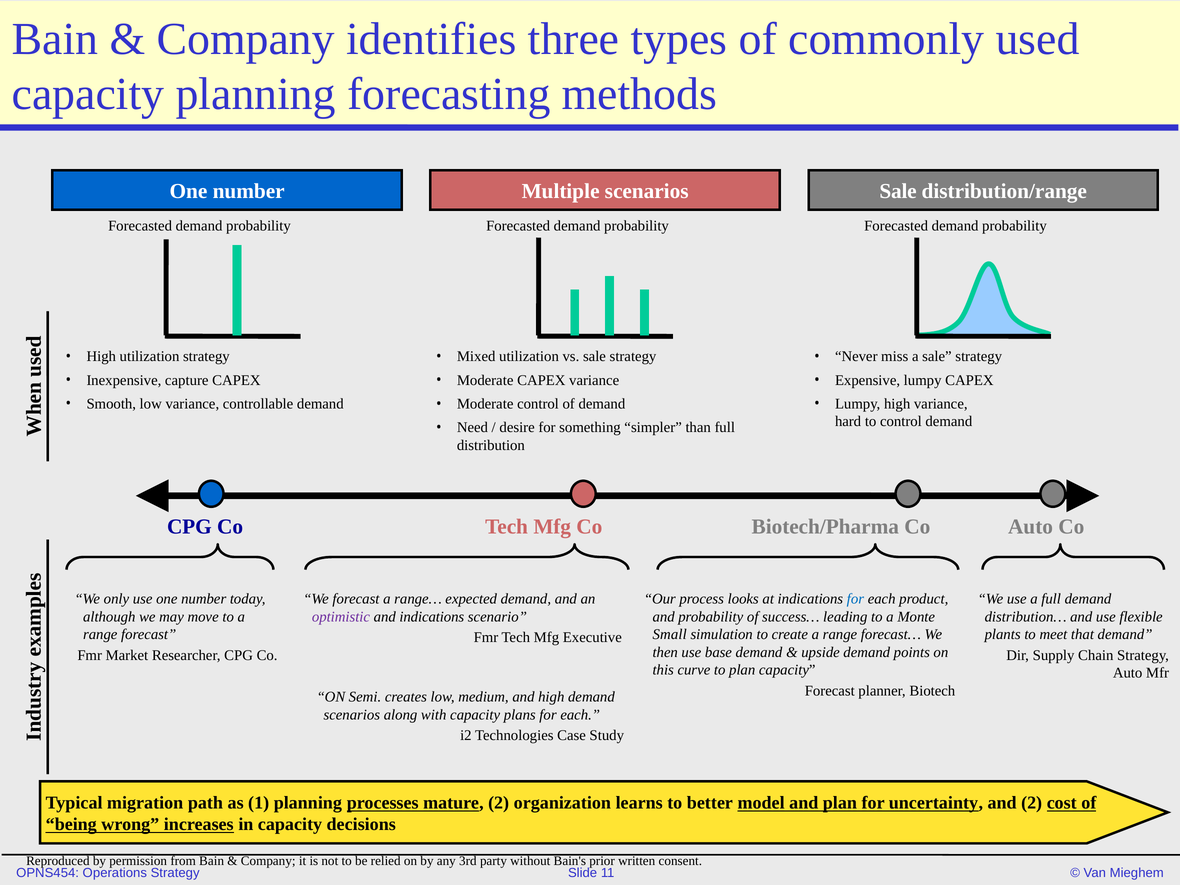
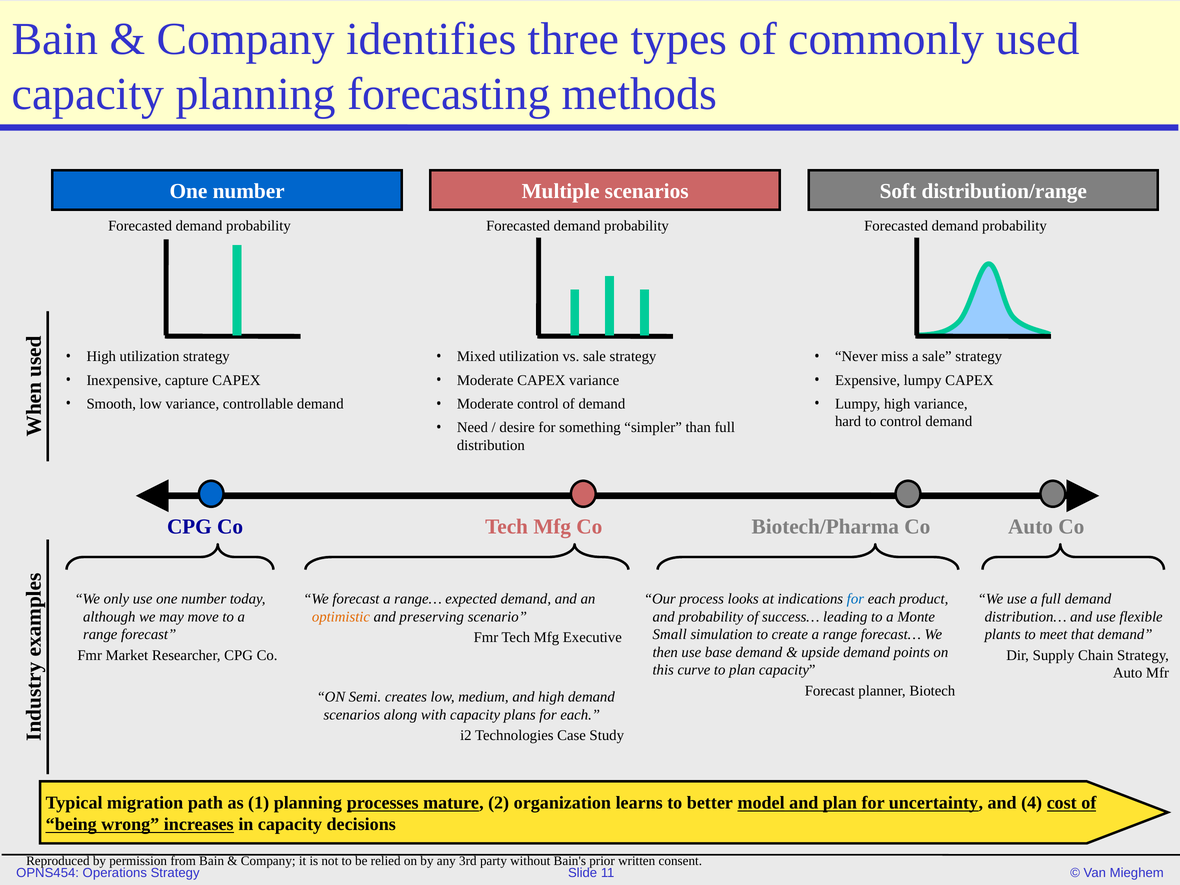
Sale: Sale -> Soft (898, 191)
optimistic colour: purple -> orange (341, 617)
and indications: indications -> preserving (432, 617)
and 2: 2 -> 4 (1032, 803)
